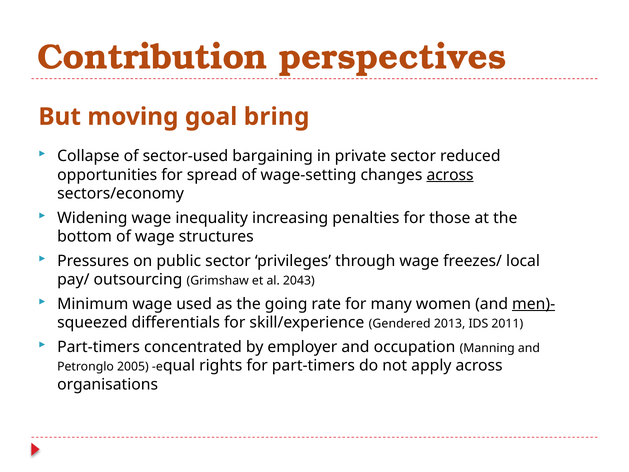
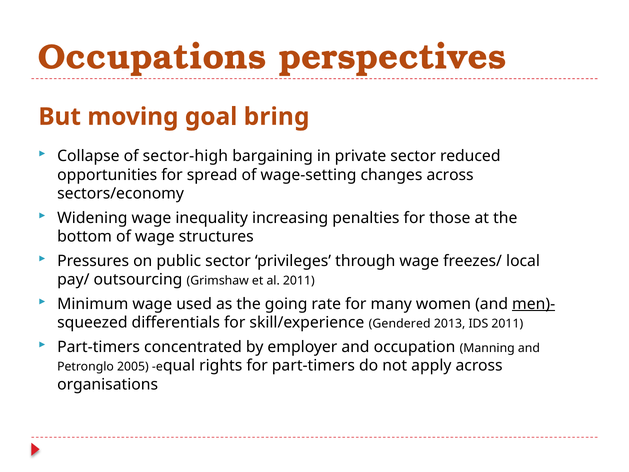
Contribution: Contribution -> Occupations (152, 57)
sector-used: sector-used -> sector-high (185, 156)
across underline: present -> none (450, 175)
al 2043: 2043 -> 2011 (299, 281)
